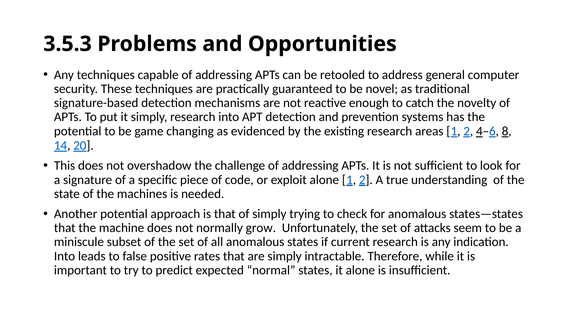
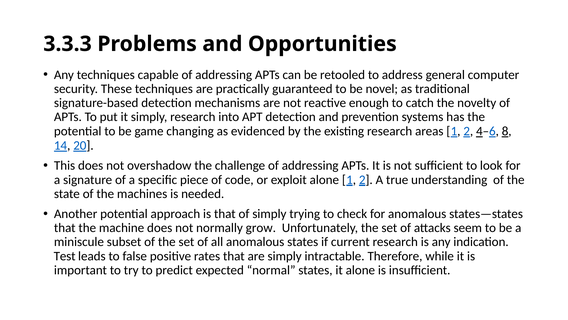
3.5.3: 3.5.3 -> 3.3.3 (68, 44)
Into: Into -> Test (65, 256)
